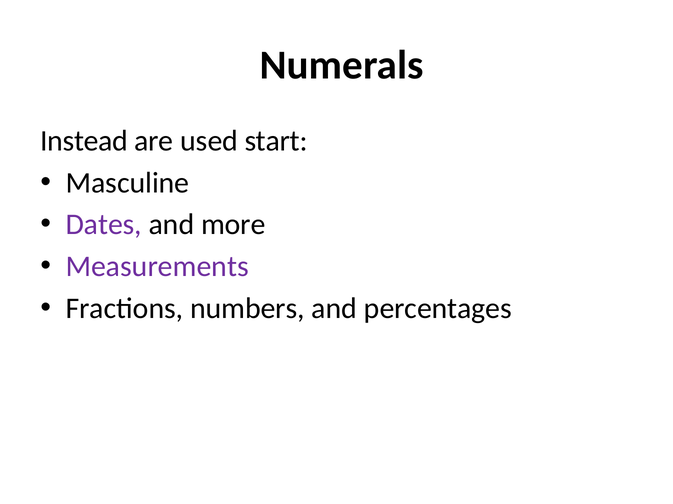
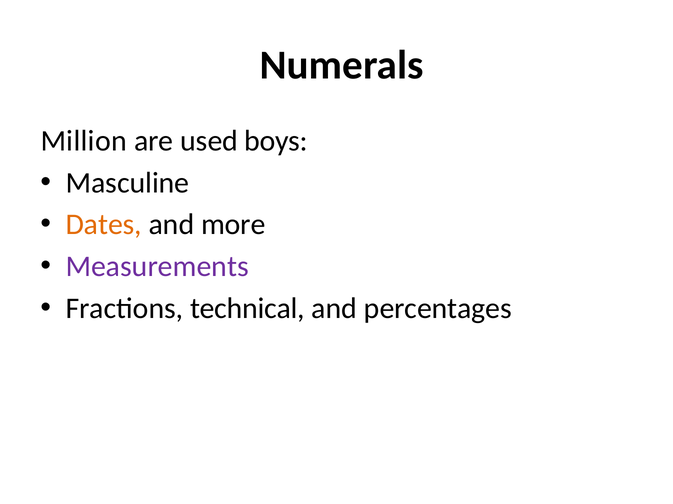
Instead: Instead -> Million (84, 141)
start: start -> boys (276, 141)
Dates colour: purple -> orange (104, 225)
numbers: numbers -> technical (247, 309)
